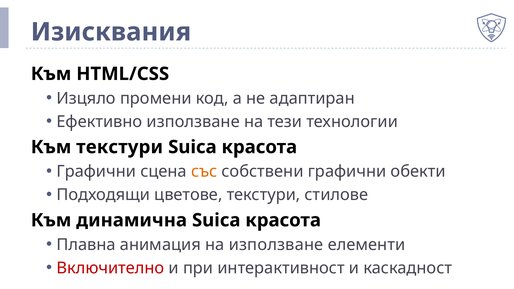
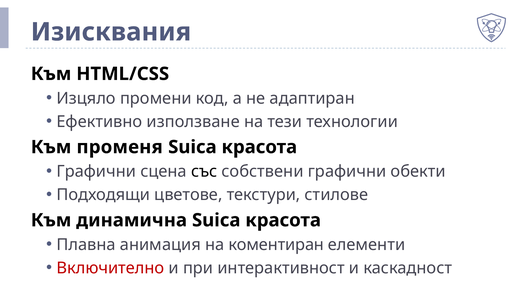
Към текстури: текстури -> променя (120, 147)
със colour: orange -> black (204, 172)
на използване: използване -> коментиран (276, 245)
